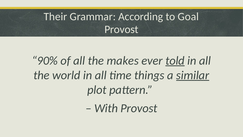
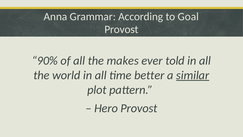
Their: Their -> Anna (55, 17)
told underline: present -> none (175, 60)
things: things -> better (149, 75)
With: With -> Hero (106, 108)
